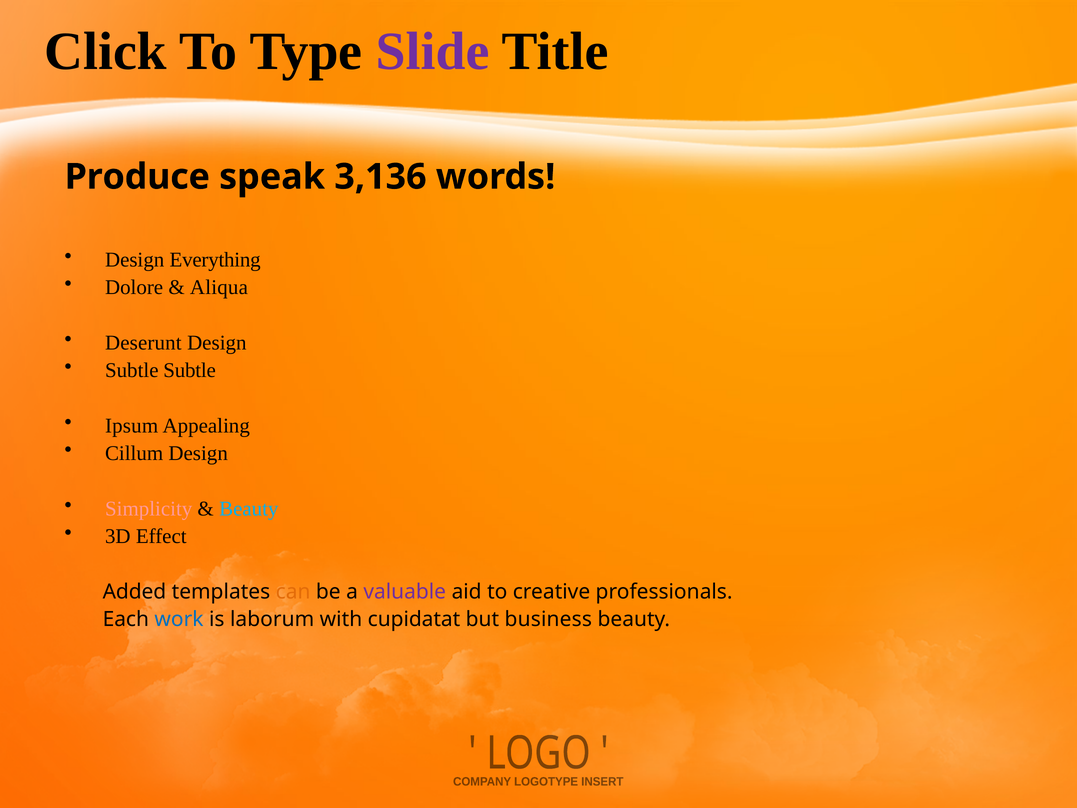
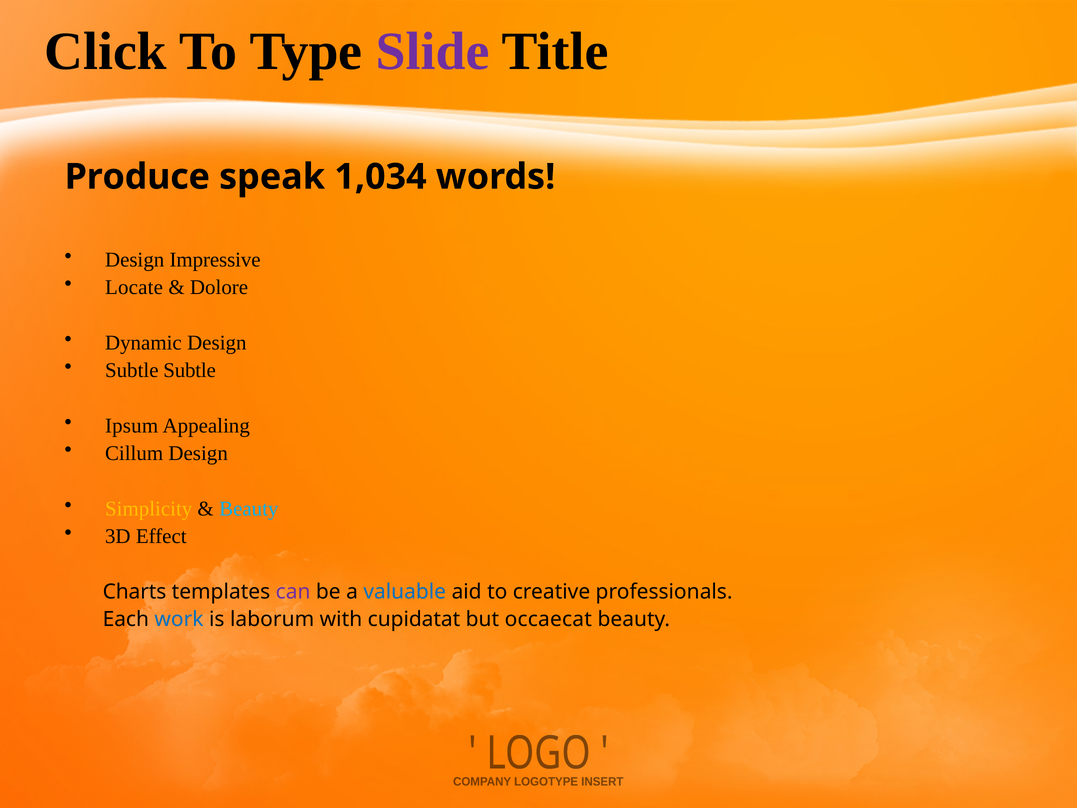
3,136: 3,136 -> 1,034 (380, 177)
Everything: Everything -> Impressive (215, 260)
Dolore: Dolore -> Locate (134, 287)
Aliqua: Aliqua -> Dolore (219, 287)
Deserunt: Deserunt -> Dynamic (143, 343)
Simplicity colour: pink -> yellow (149, 508)
Added: Added -> Charts (134, 591)
can colour: orange -> purple (293, 591)
valuable colour: purple -> blue (405, 591)
business: business -> occaecat (548, 619)
